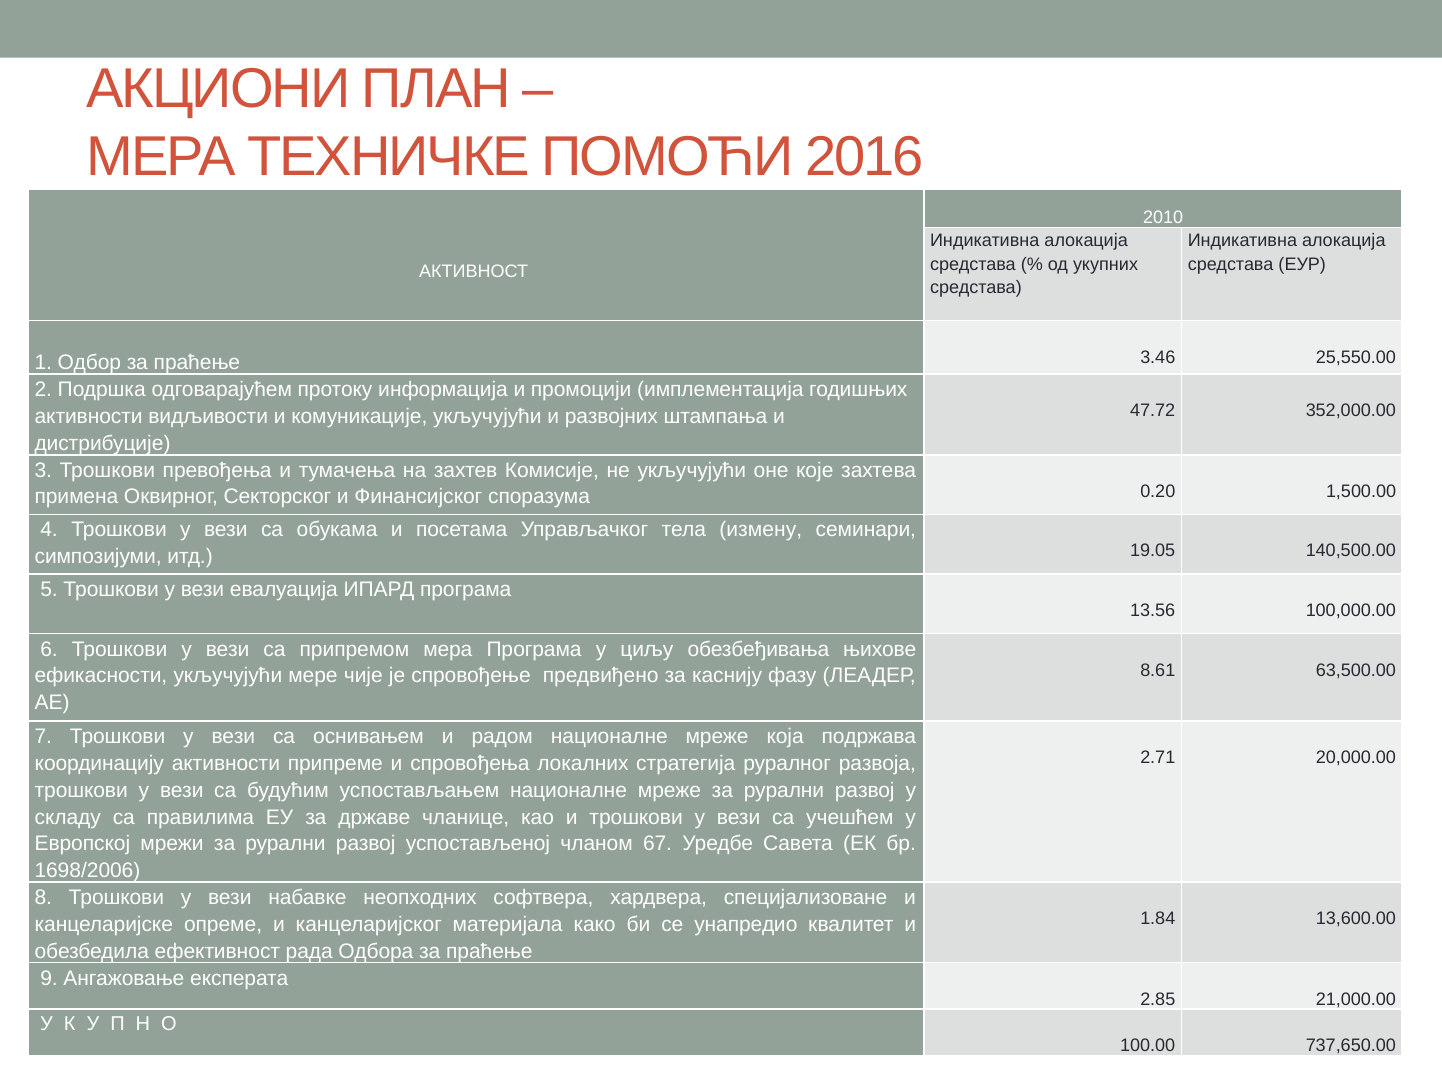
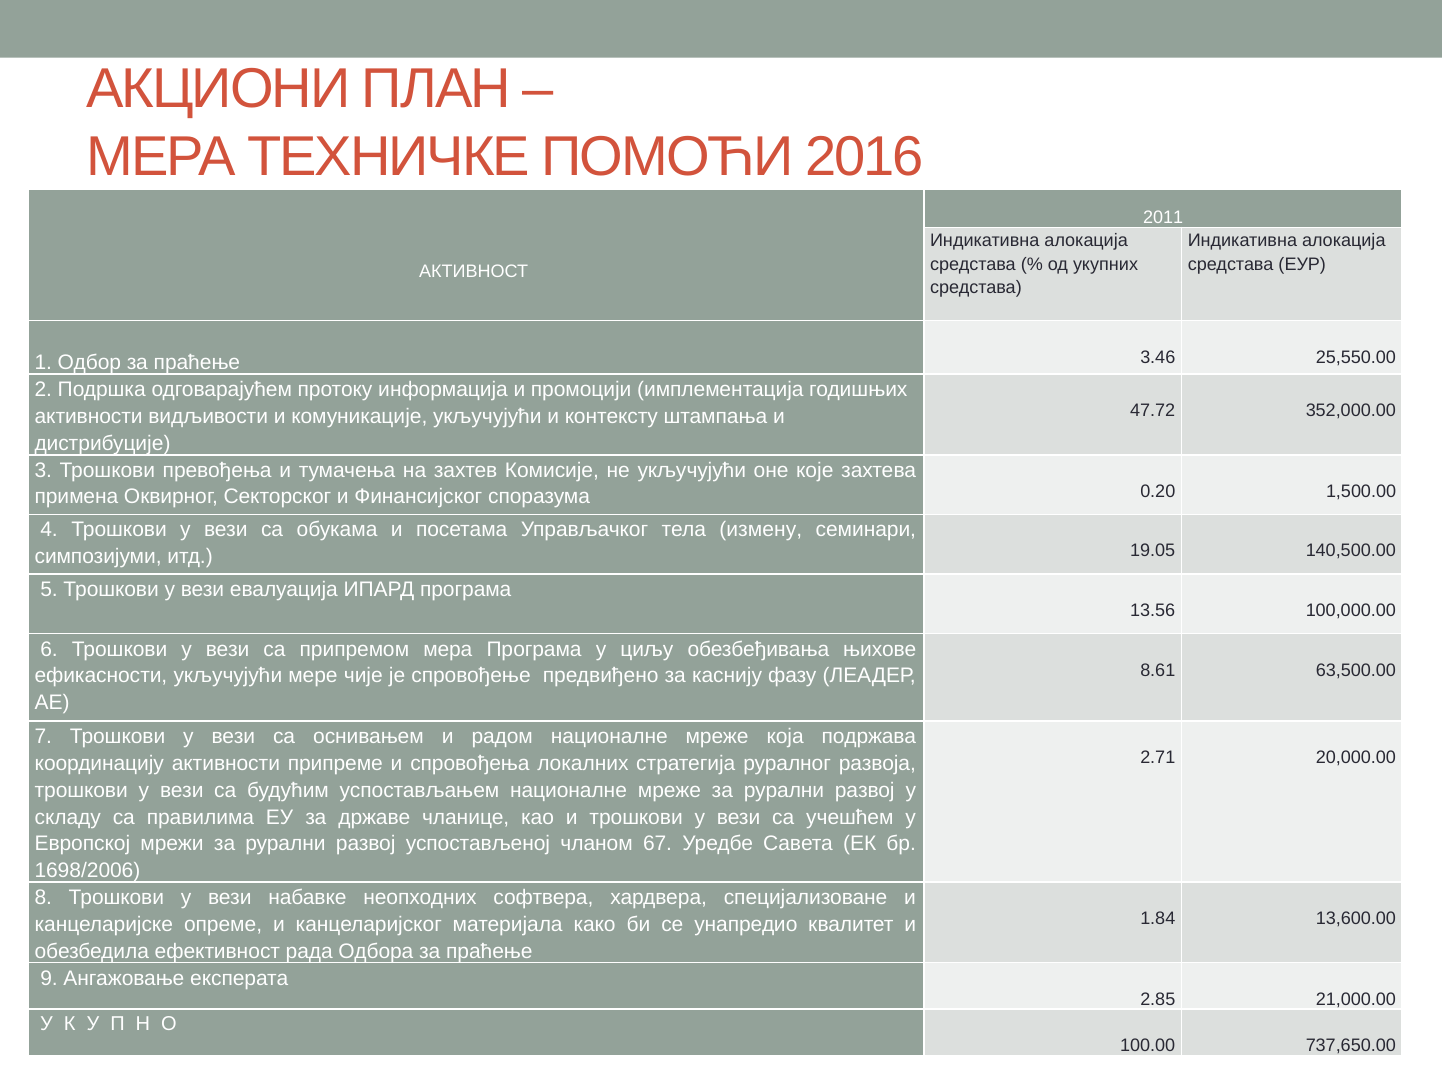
2010: 2010 -> 2011 (1163, 218)
развојних: развојних -> контексту (611, 416)
